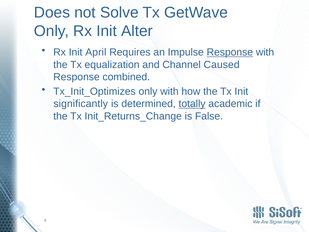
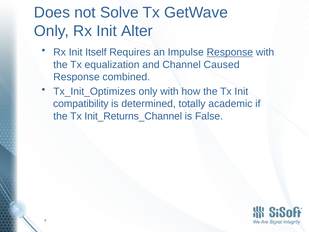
April: April -> Itself (96, 52)
significantly: significantly -> compatibility (81, 104)
totally underline: present -> none (192, 104)
Init_Returns_Change: Init_Returns_Change -> Init_Returns_Channel (133, 116)
